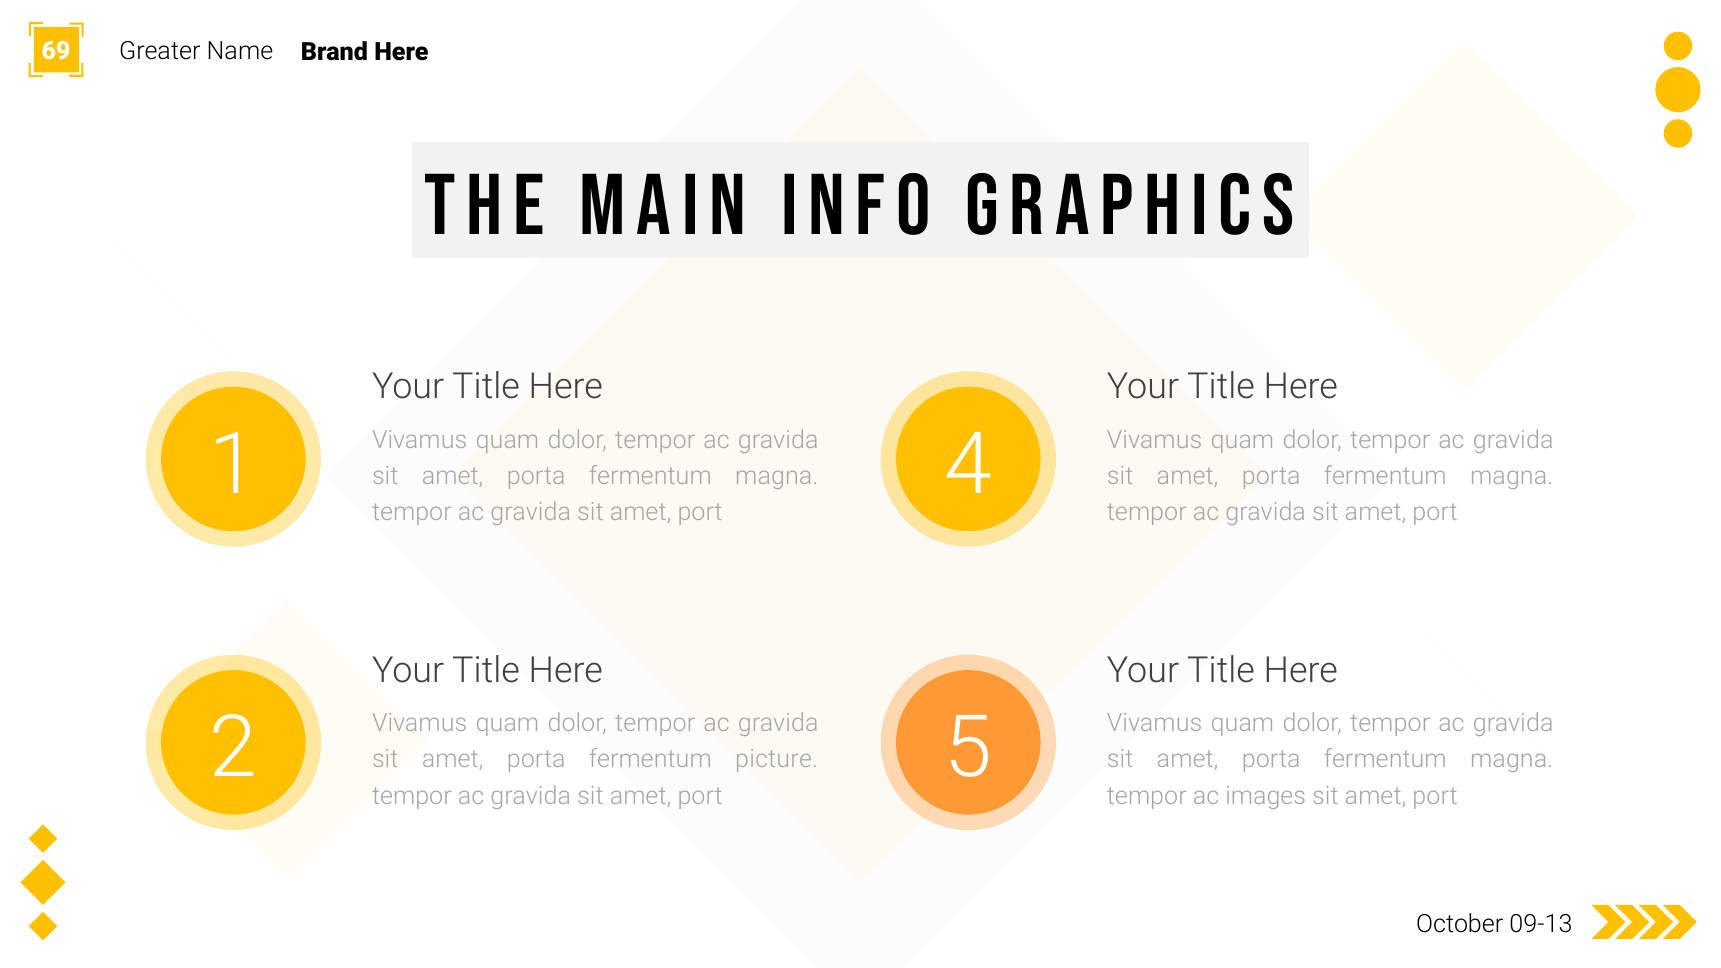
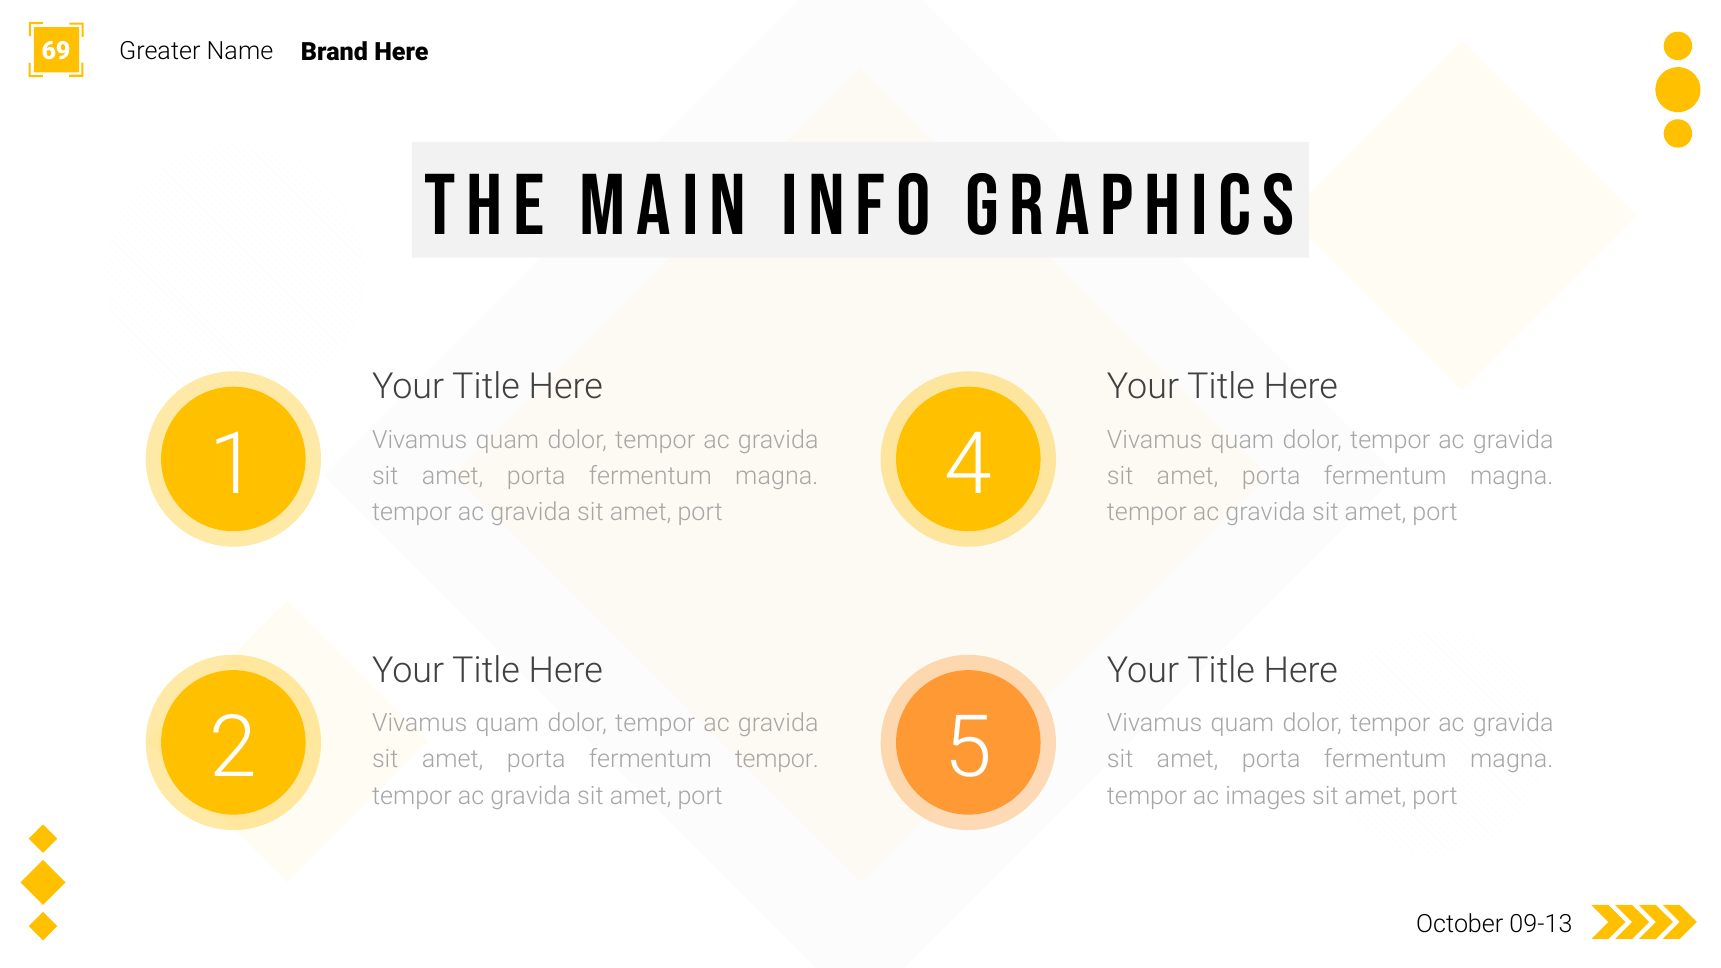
fermentum picture: picture -> tempor (777, 760)
